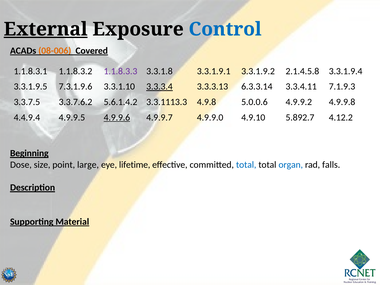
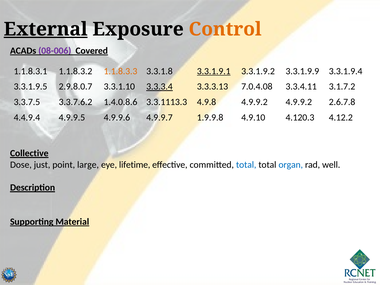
Control colour: blue -> orange (225, 29)
08-006 colour: orange -> purple (55, 51)
1.1.8.3.3 colour: purple -> orange (121, 71)
3.3.1.9.1 underline: none -> present (214, 71)
2.1.4.5.8: 2.1.4.5.8 -> 3.3.1.9.9 (302, 71)
7.3.1.9.6: 7.3.1.9.6 -> 2.9.8.0.7 (75, 87)
6.3.3.14: 6.3.3.14 -> 7.0.4.08 (257, 87)
7.1.9.3: 7.1.9.3 -> 3.1.7.2 (342, 87)
5.6.1.4.2: 5.6.1.4.2 -> 1.4.0.8.6 (121, 102)
4.9.8 5.0.0.6: 5.0.0.6 -> 4.9.9.2 (254, 102)
4.9.9.8: 4.9.9.8 -> 2.6.7.8 (342, 102)
4.9.9.6 underline: present -> none (117, 117)
4.9.9.0: 4.9.9.0 -> 1.9.9.8 (210, 117)
5.892.7: 5.892.7 -> 4.120.3 (300, 117)
Beginning: Beginning -> Collective (29, 153)
size: size -> just (42, 165)
falls: falls -> well (331, 165)
